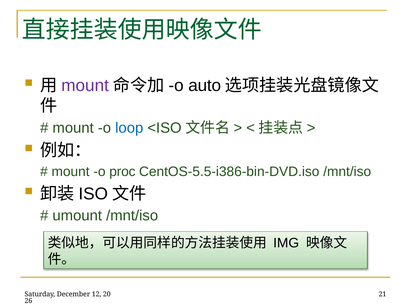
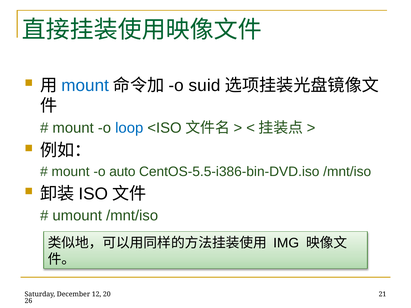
mount colour: purple -> blue (85, 85)
auto: auto -> suid (204, 85)
proc: proc -> auto (122, 172)
